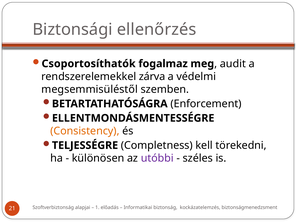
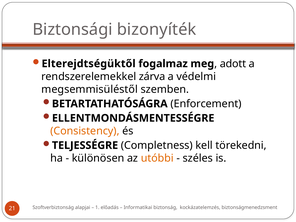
ellenőrzés: ellenőrzés -> bizonyíték (157, 29)
Csoportosíthatók: Csoportosíthatók -> Elterejdtségüktől (89, 64)
audit: audit -> adott (233, 64)
utóbbi colour: purple -> orange (157, 158)
